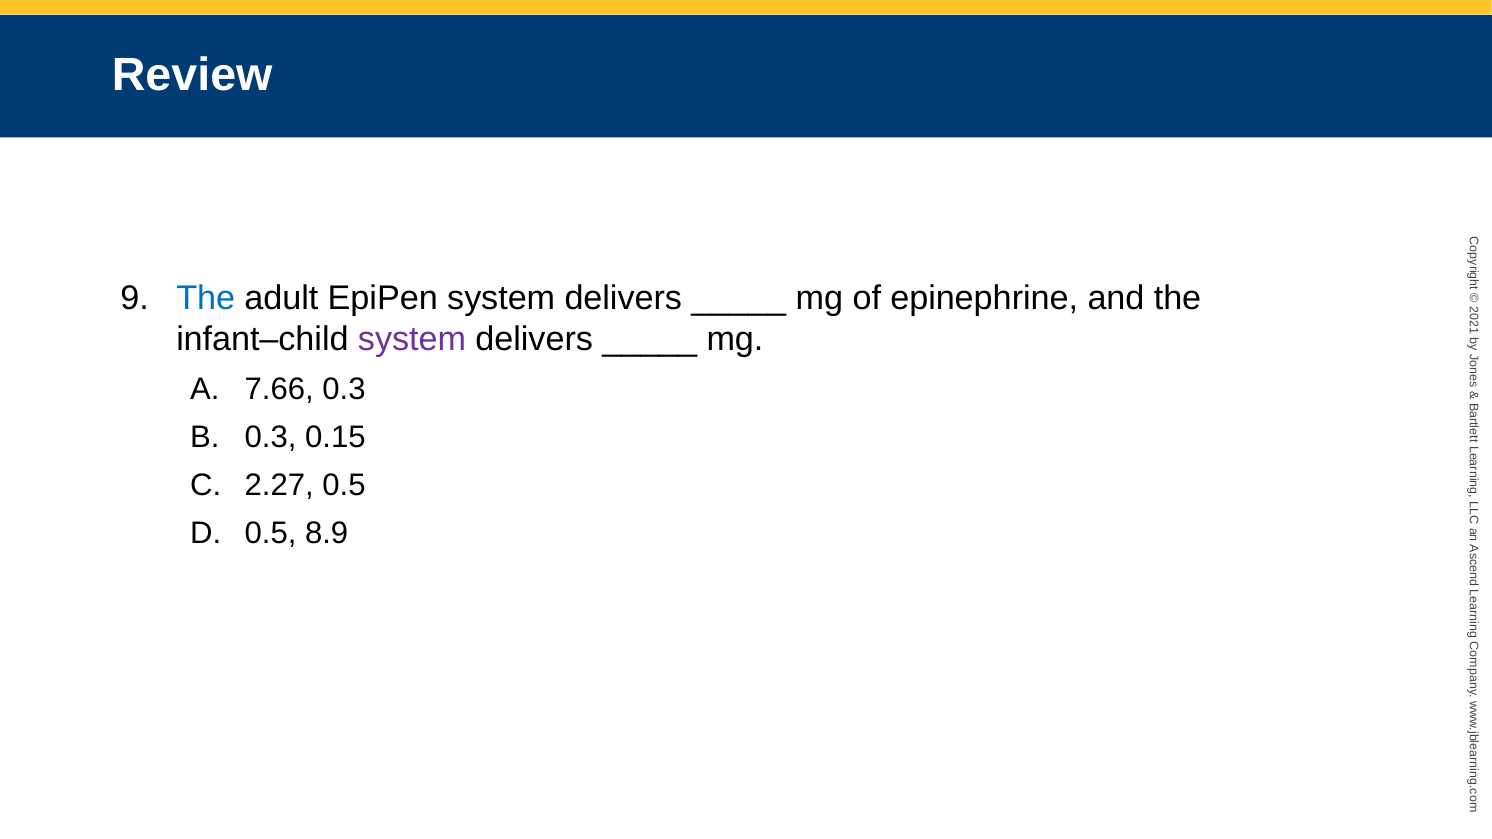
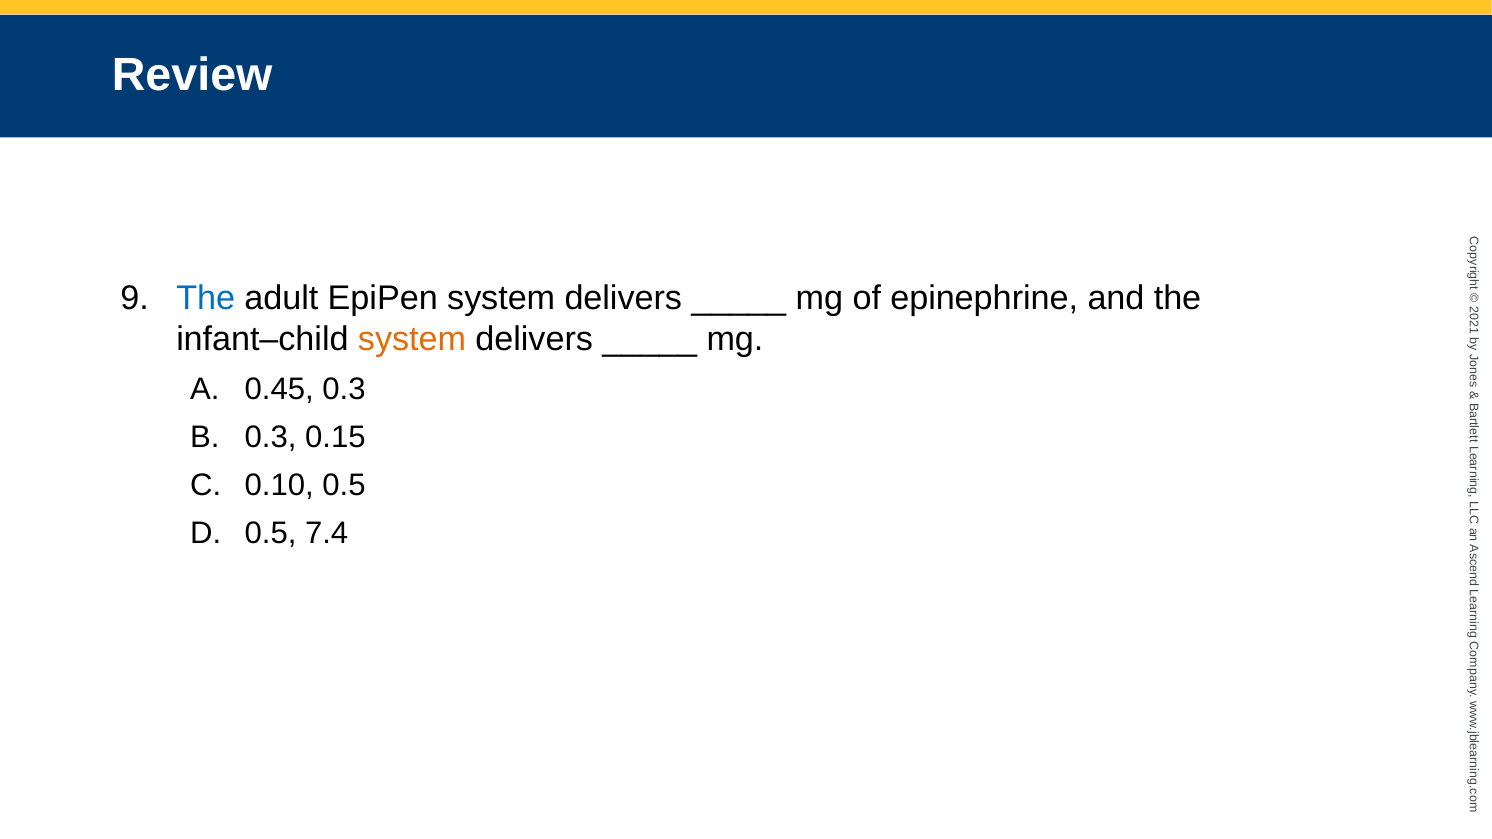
system colour: purple -> orange (412, 339)
7.66: 7.66 -> 0.45 (279, 389)
2.27: 2.27 -> 0.10 (279, 485)
8.9: 8.9 -> 7.4 (327, 534)
